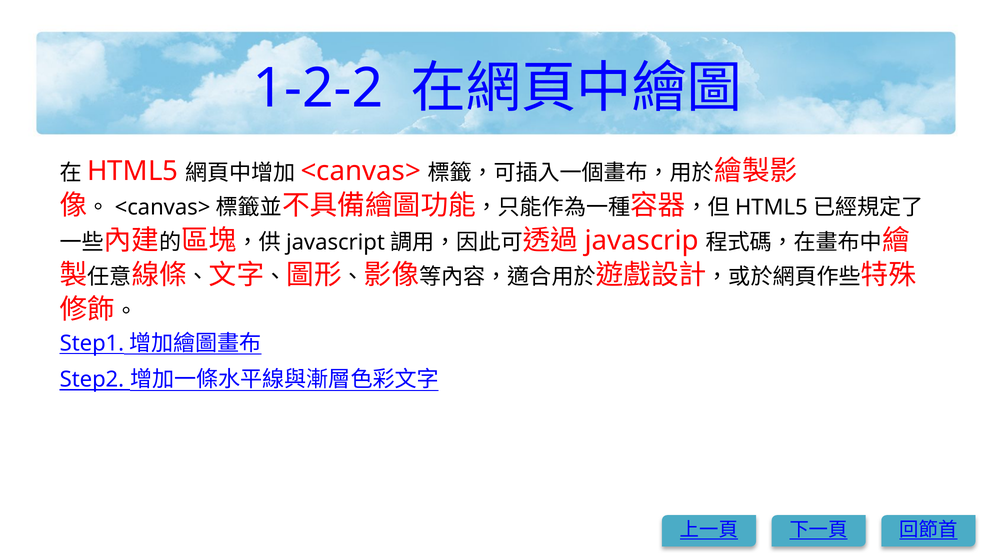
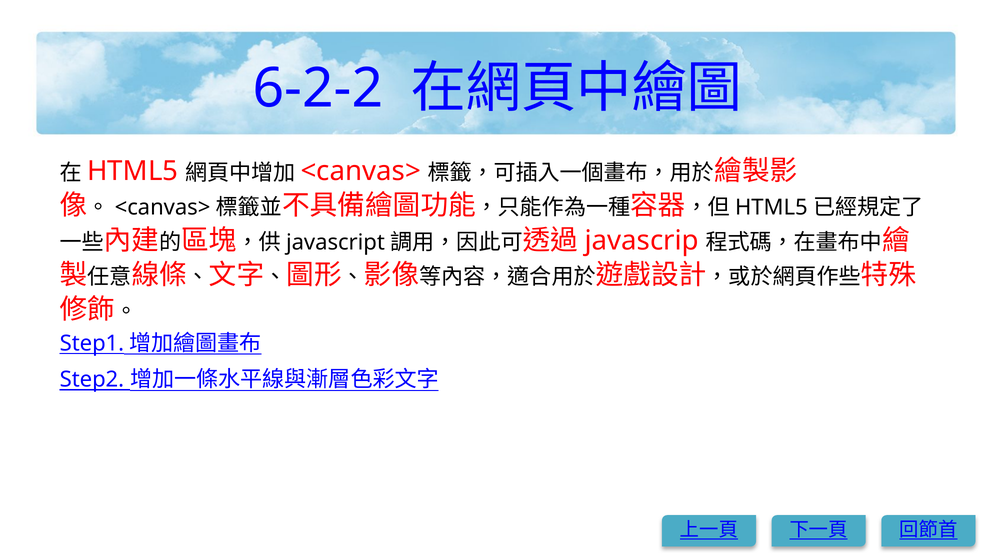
1-2-2: 1-2-2 -> 6-2-2 (318, 89)
